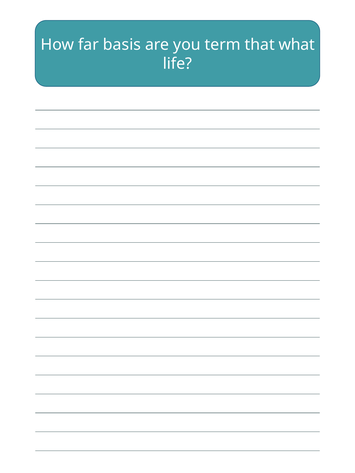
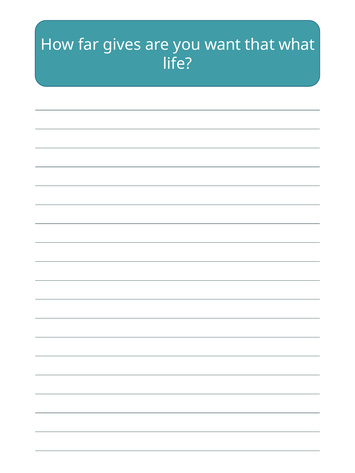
basis: basis -> gives (122, 45)
term: term -> want (223, 45)
